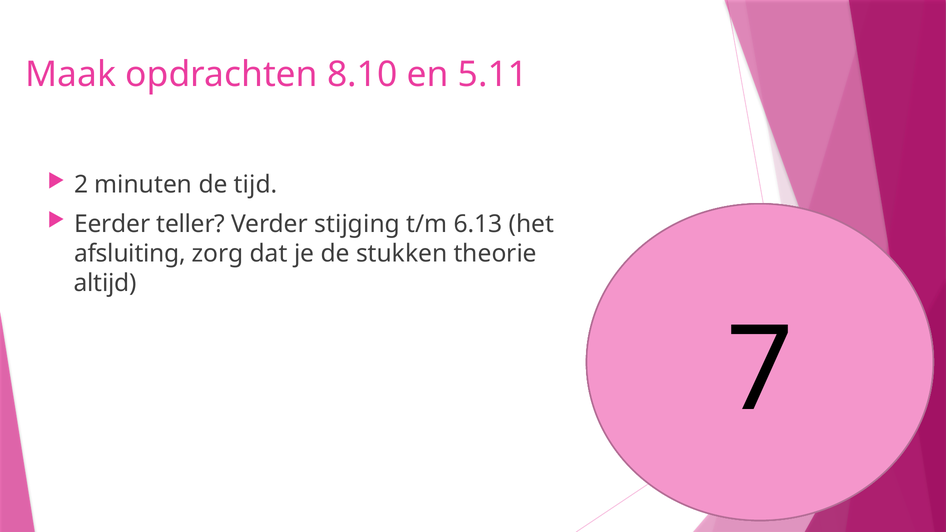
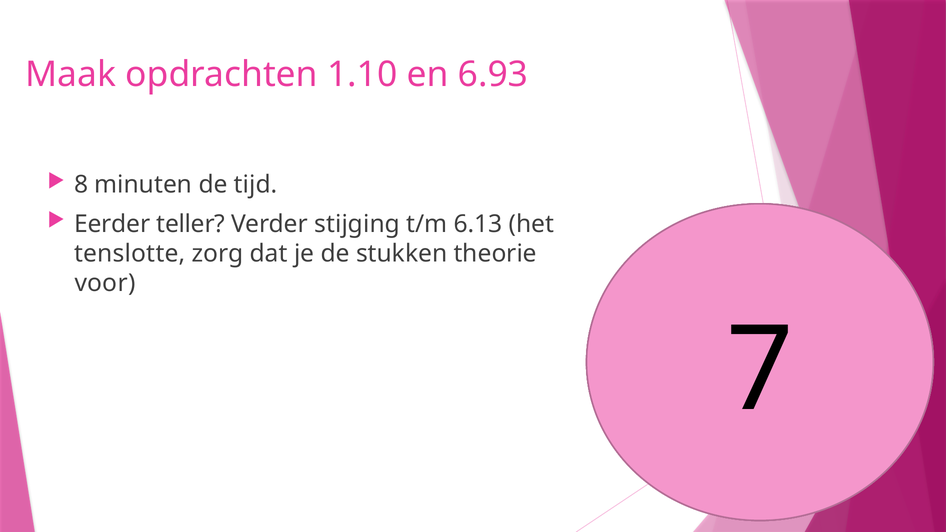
8.10: 8.10 -> 1.10 (362, 75)
5.11: 5.11 -> 6.93 (493, 75)
2: 2 -> 8 (81, 185)
afsluiting: afsluiting -> tenslotte (130, 254)
altijd: altijd -> voor (105, 283)
